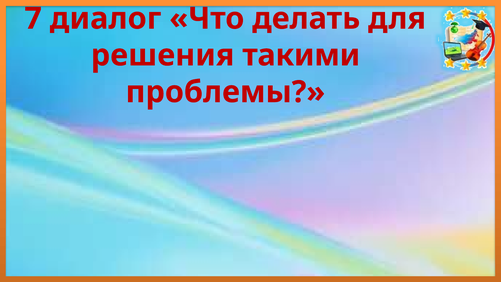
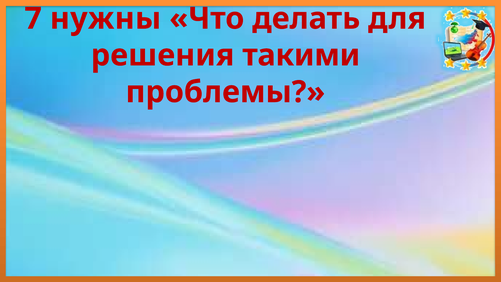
диалог: диалог -> нужны (105, 19)
